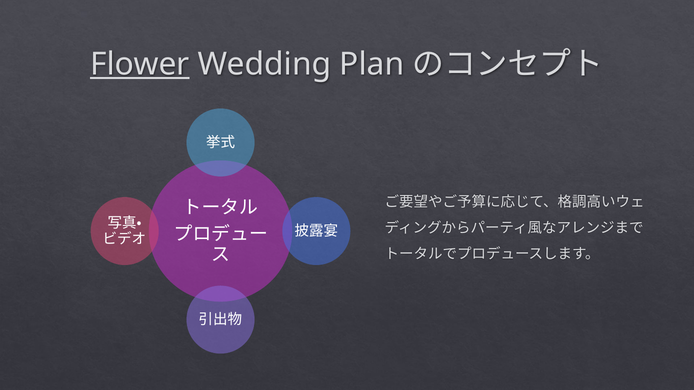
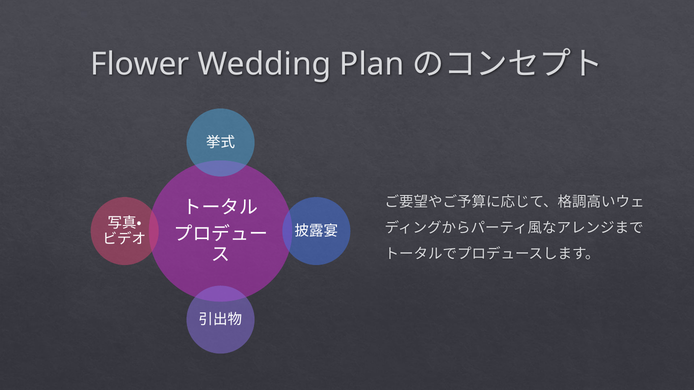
Flower underline: present -> none (140, 65)
